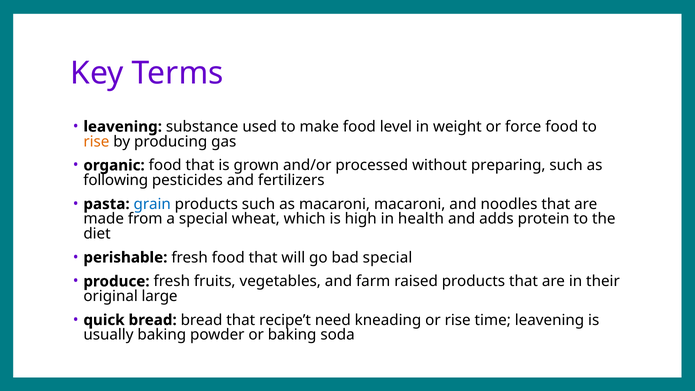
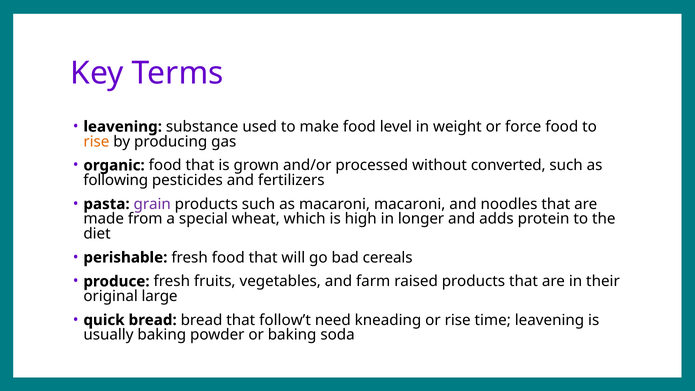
preparing: preparing -> converted (508, 165)
grain colour: blue -> purple (152, 204)
health: health -> longer (421, 219)
bad special: special -> cereals (388, 257)
recipe’t: recipe’t -> follow’t (285, 320)
